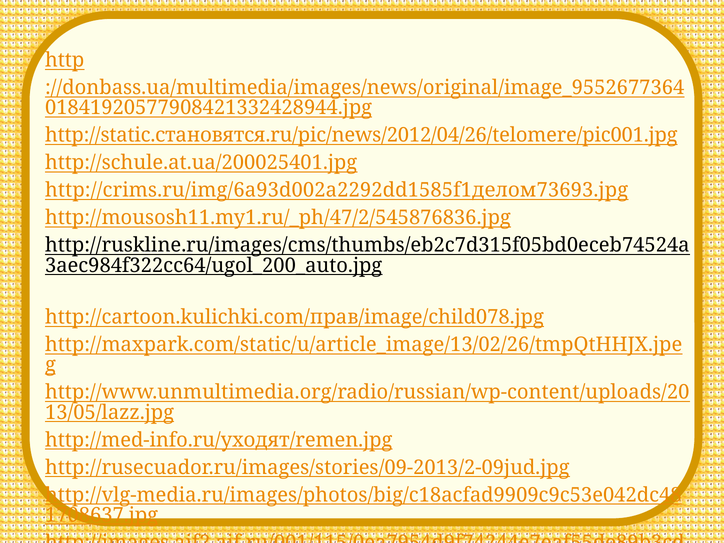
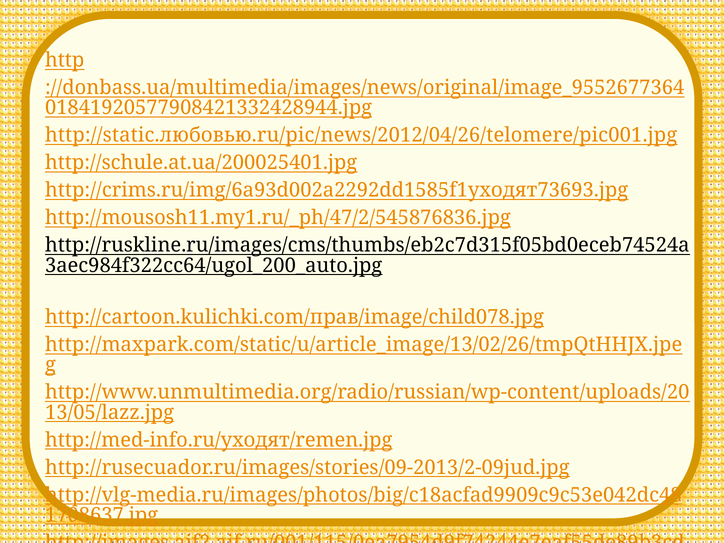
http://static.становятся.ru/pic/news/2012/04/26/telomere/pic001.jpg: http://static.становятся.ru/pic/news/2012/04/26/telomere/pic001.jpg -> http://static.любовью.ru/pic/news/2012/04/26/telomere/pic001.jpg (361, 135)
http://crims.ru/img/6a93d002a2292dd1585f1делом73693.jpg: http://crims.ru/img/6a93d002a2292dd1585f1делом73693.jpg -> http://crims.ru/img/6a93d002a2292dd1585f1уходят73693.jpg (337, 190)
